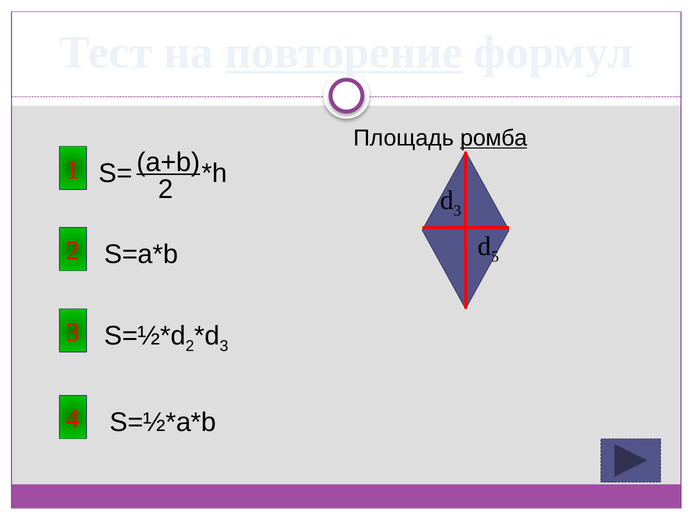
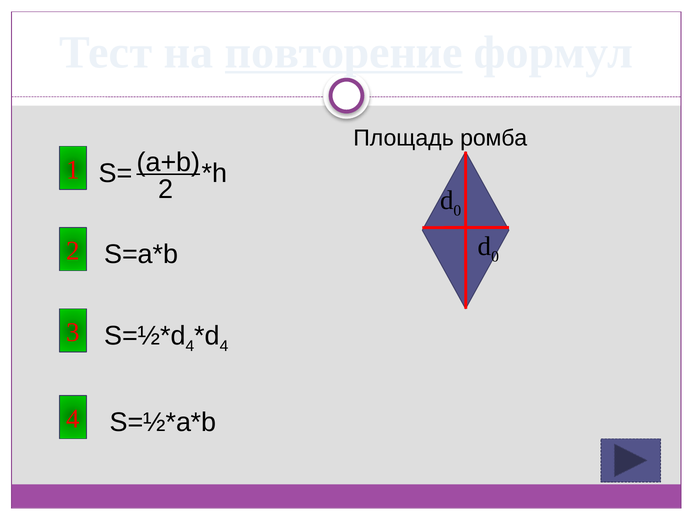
ромба underline: present -> none (494, 138)
3: 3 -> 0 (457, 211)
5: 5 -> 0 (495, 257)
2: 2 -> 4 (190, 346)
3: 3 -> 4 (224, 346)
